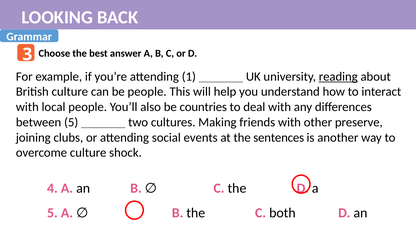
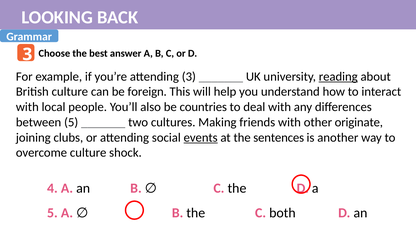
attending 1: 1 -> 3 (189, 77)
be people: people -> foreign (147, 92)
preserve: preserve -> originate (359, 122)
events underline: none -> present (201, 137)
